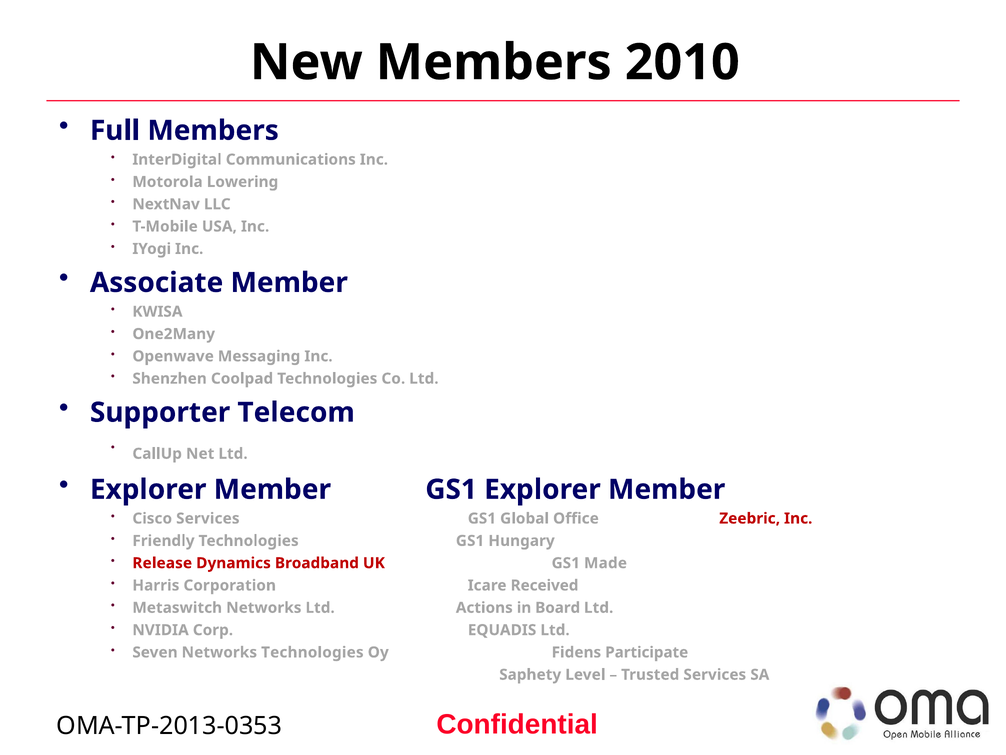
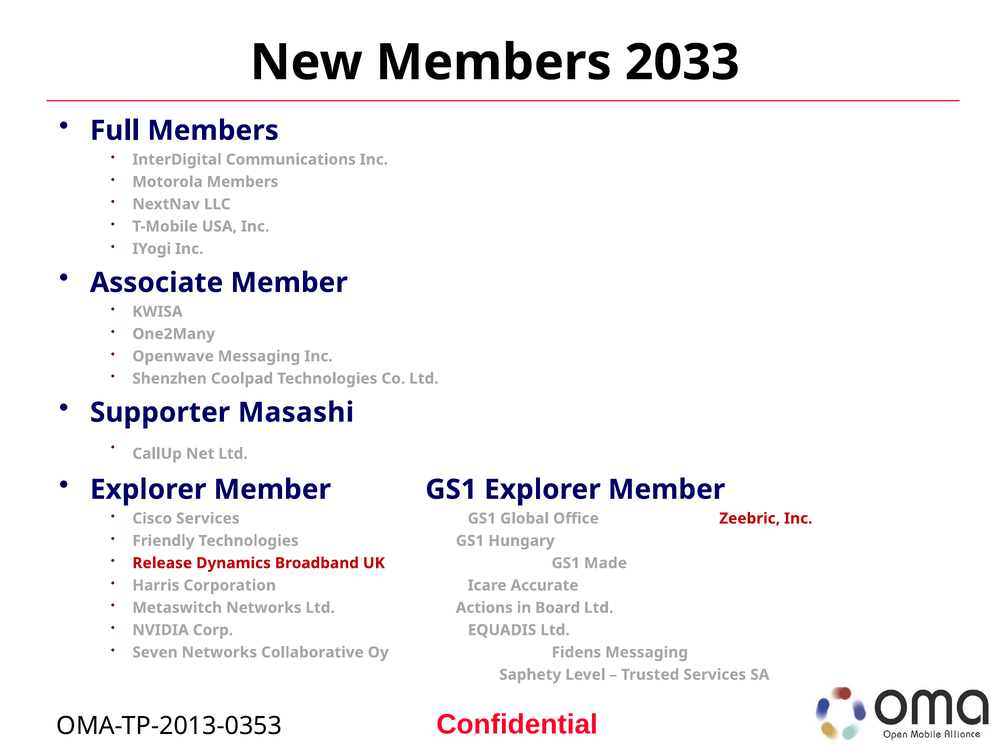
2010: 2010 -> 2033 (682, 63)
Motorola Lowering: Lowering -> Members (243, 182)
Telecom: Telecom -> Masashi (296, 412)
Received: Received -> Accurate (545, 585)
Networks Technologies: Technologies -> Collaborative (312, 652)
Fidens Participate: Participate -> Messaging (647, 652)
